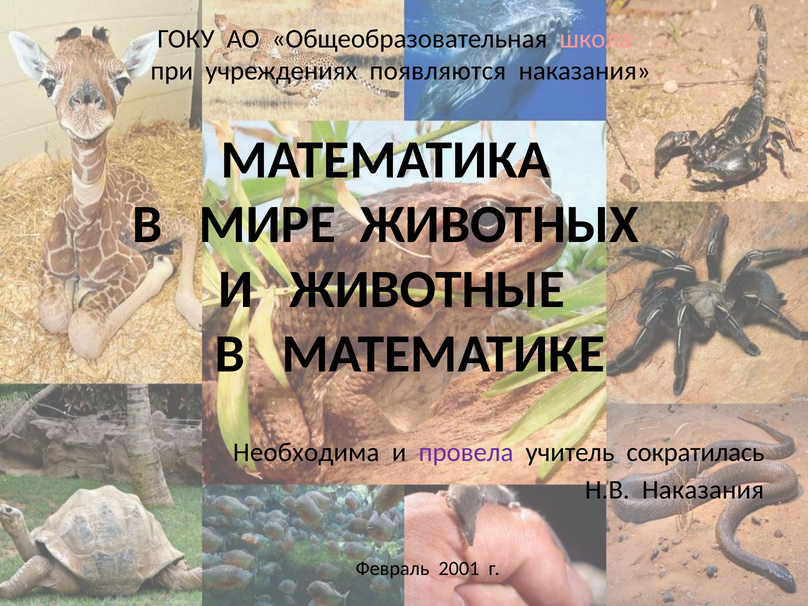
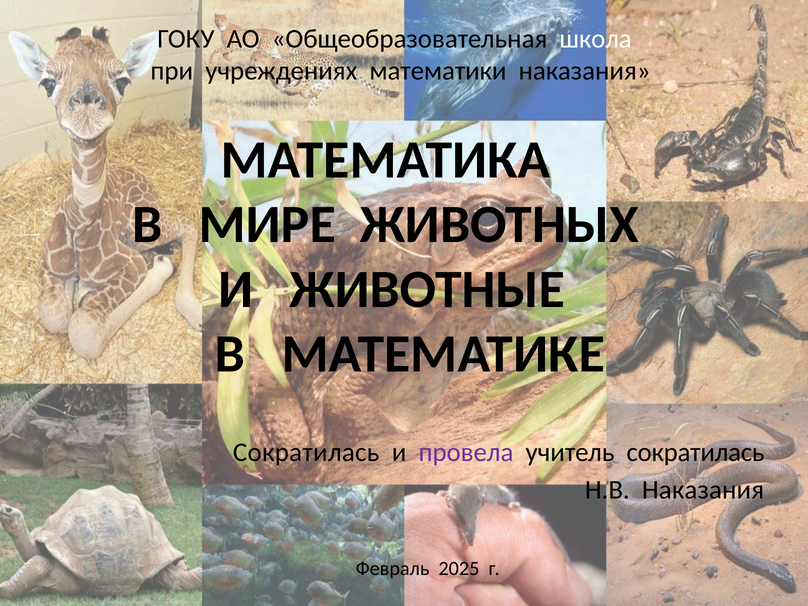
школа colour: pink -> white (596, 39)
появляются: появляются -> математики (438, 71)
Необходима: Необходима -> Сократилась (306, 452)
2001: 2001 -> 2025 (459, 569)
